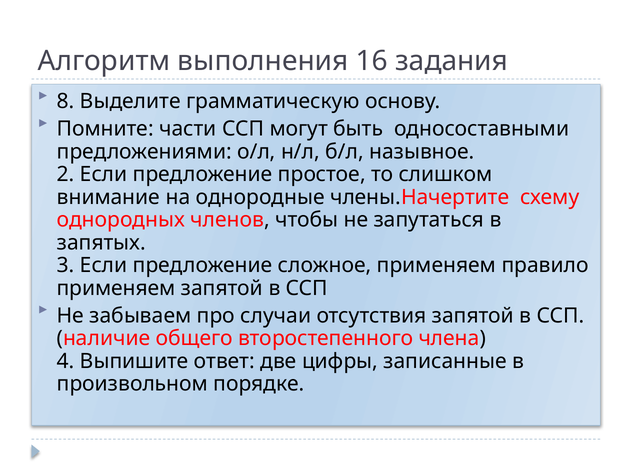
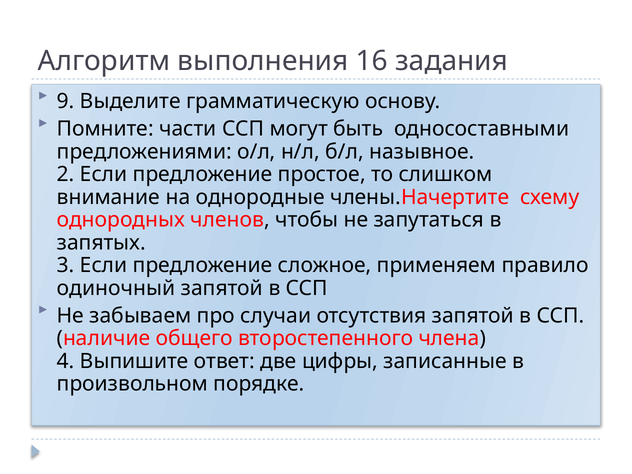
8: 8 -> 9 (66, 102)
применяем: применяем -> одиночный (116, 288)
